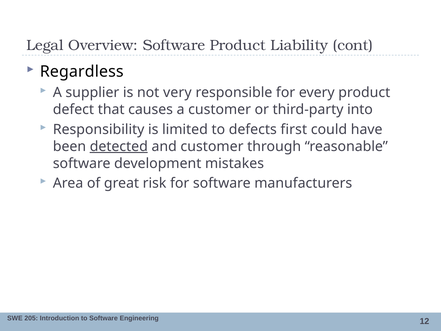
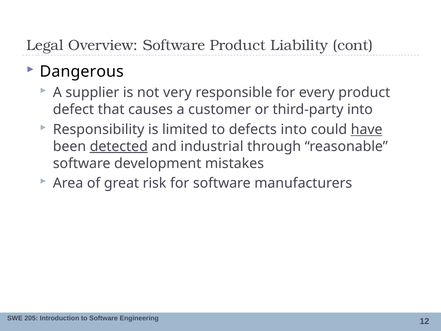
Regardless: Regardless -> Dangerous (82, 72)
defects first: first -> into (294, 129)
have underline: none -> present (367, 129)
and customer: customer -> industrial (212, 146)
